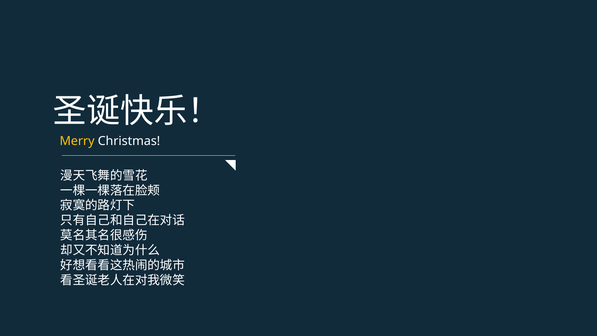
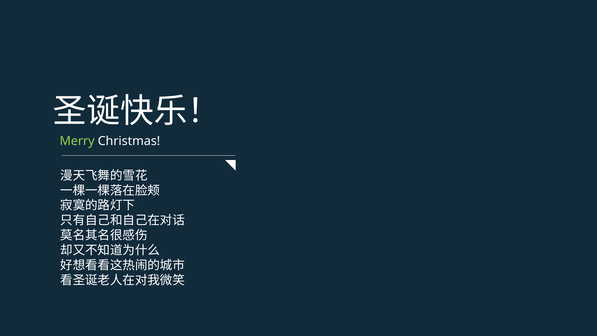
Merry colour: yellow -> light green (77, 141)
